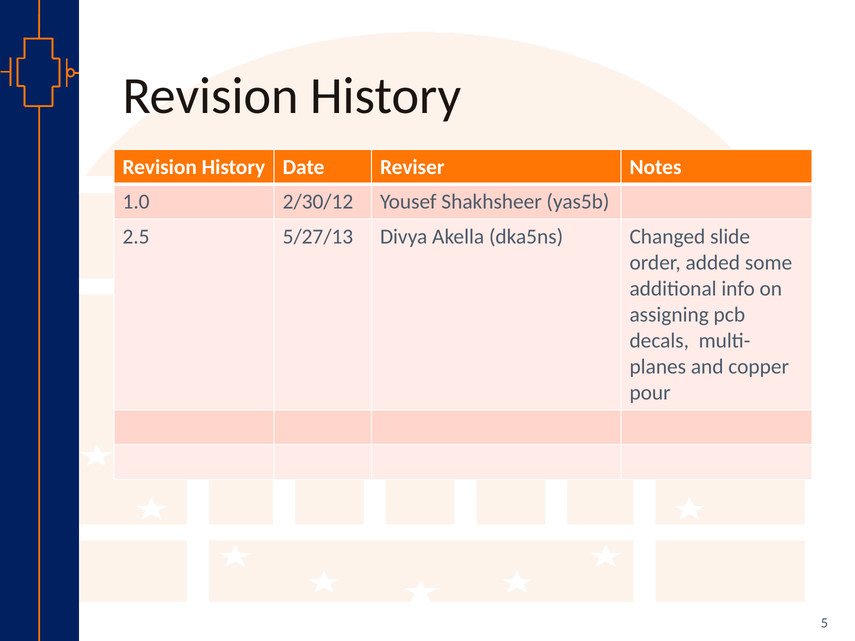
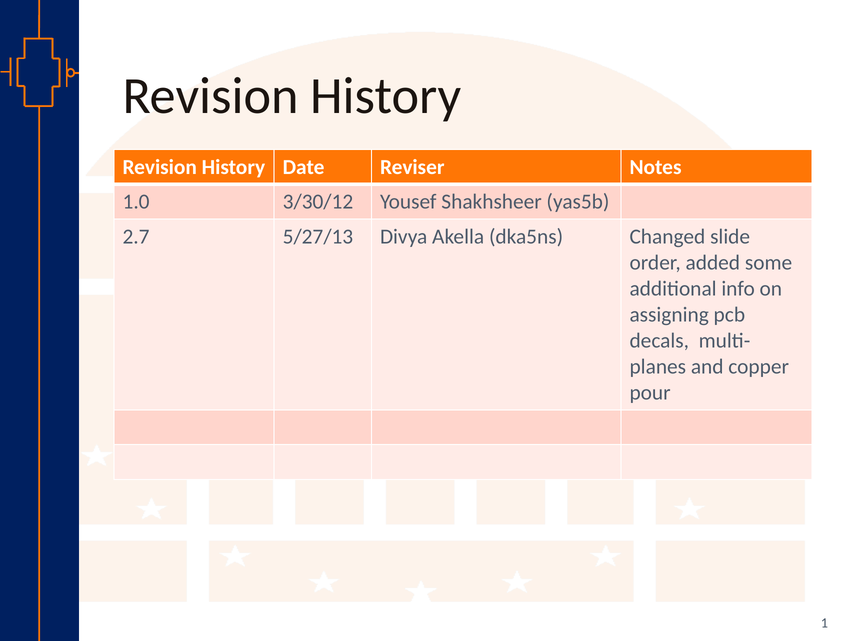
2/30/12: 2/30/12 -> 3/30/12 (318, 202)
2.5: 2.5 -> 2.7 (136, 237)
5: 5 -> 1 (824, 624)
